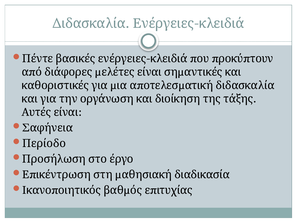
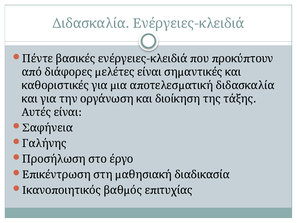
Περίοδο: Περίοδο -> Γαλήνης (44, 143)
